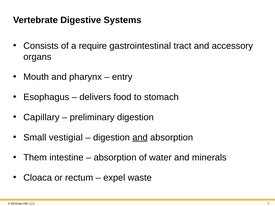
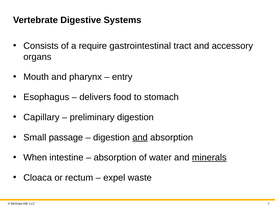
vestigial: vestigial -> passage (66, 138)
Them: Them -> When (35, 158)
minerals underline: none -> present (209, 158)
